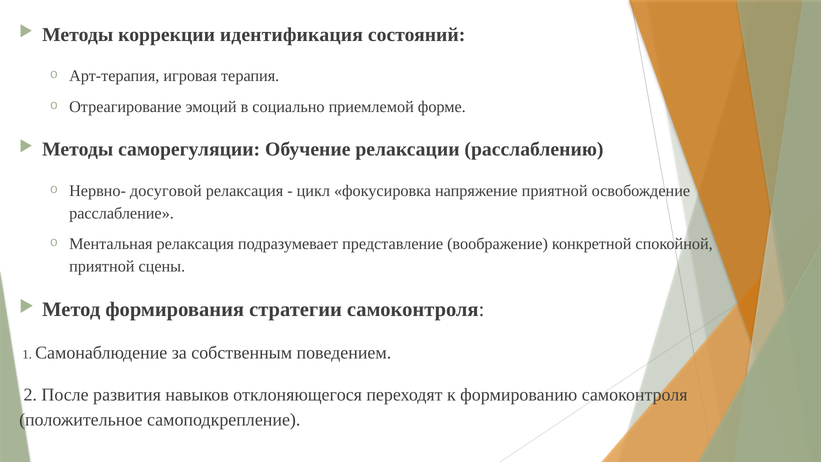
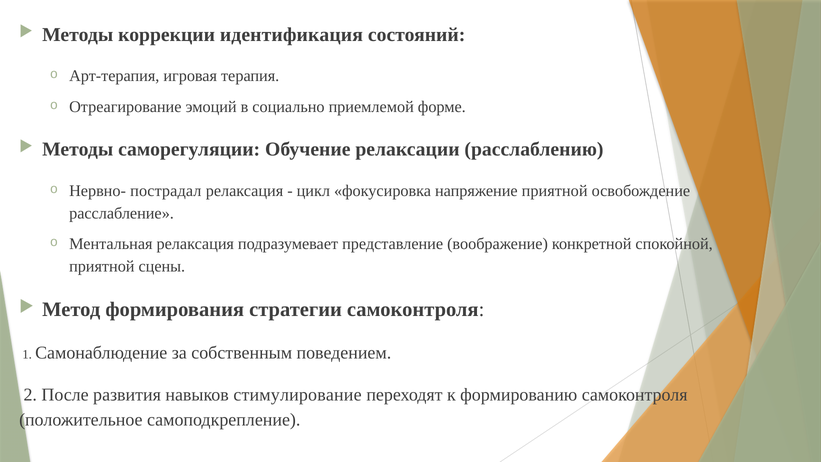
досуговой: досуговой -> пострадал (166, 191)
отклоняющегося: отклоняющегося -> стимулирование (297, 395)
